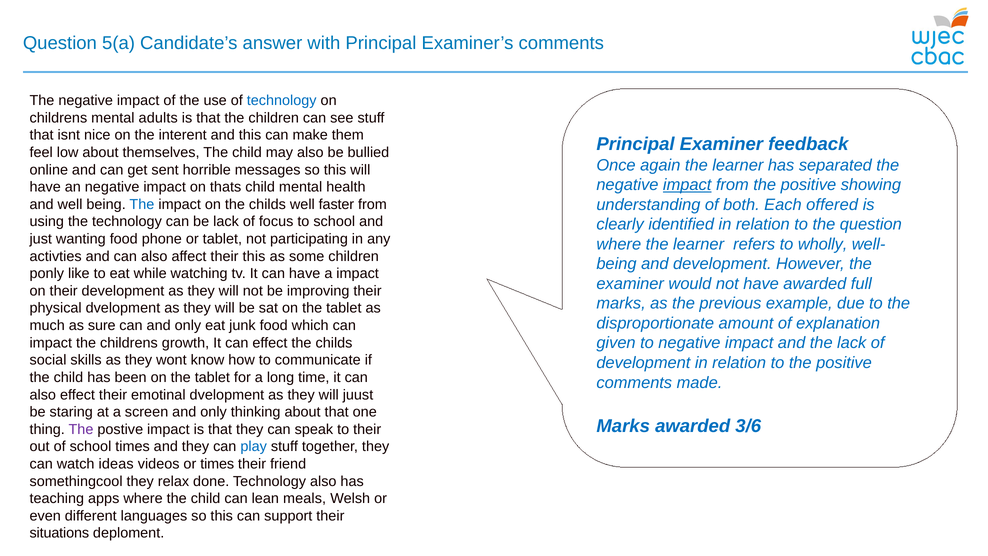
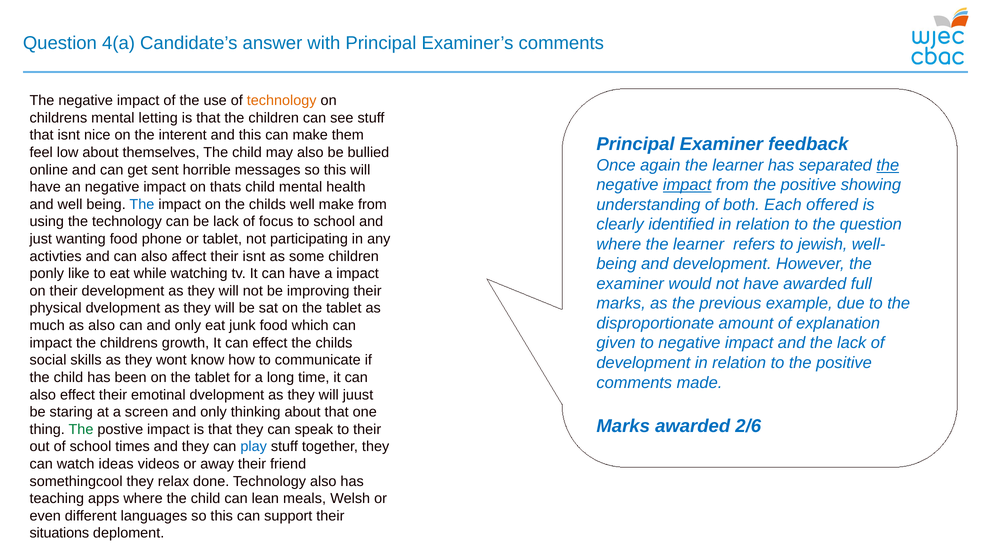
5(a: 5(a -> 4(a (119, 43)
technology colour: blue -> orange (282, 100)
adults: adults -> letting (158, 118)
the underline: none -> present (888, 165)
well faster: faster -> make (336, 204)
wholly: wholly -> jewish (823, 244)
their this: this -> isnt (254, 256)
as sure: sure -> also (102, 325)
3/6: 3/6 -> 2/6 (748, 426)
The colour: purple -> green (81, 429)
or times: times -> away (217, 464)
